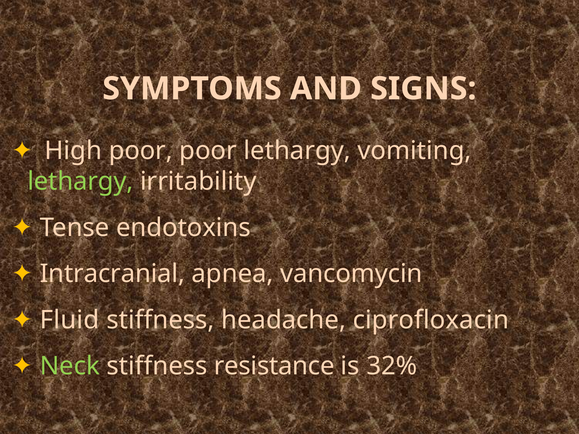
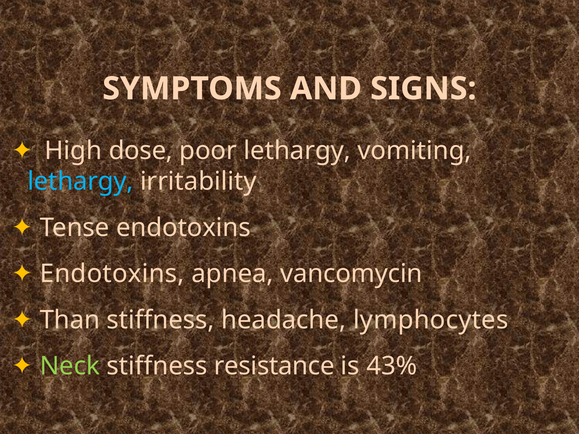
High poor: poor -> dose (141, 151)
lethargy colour: light green -> light blue (80, 182)
Intracranial: Intracranial -> Endotoxins (112, 274)
Fluid: Fluid -> Than (70, 320)
ciprofloxacin: ciprofloxacin -> lymphocytes (431, 320)
32%: 32% -> 43% (392, 366)
